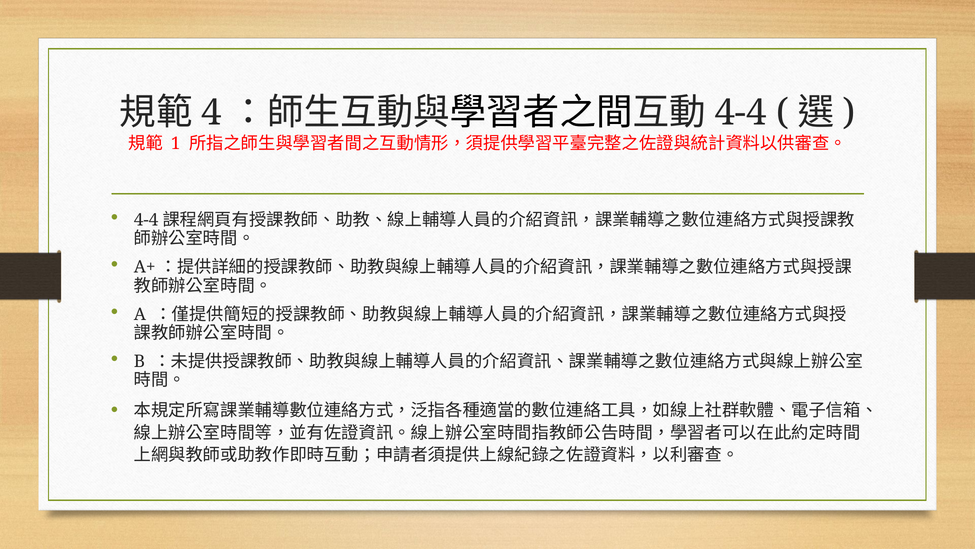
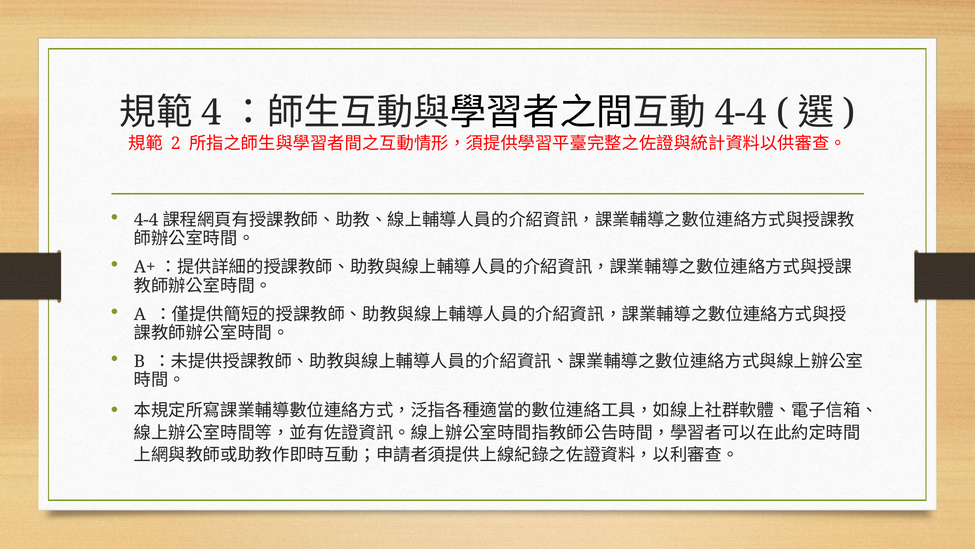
1: 1 -> 2 (176, 143)
